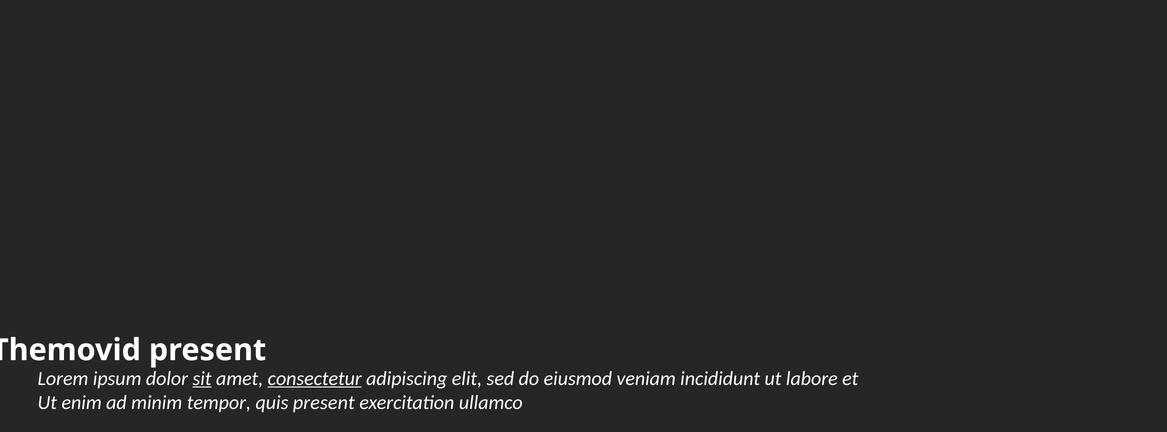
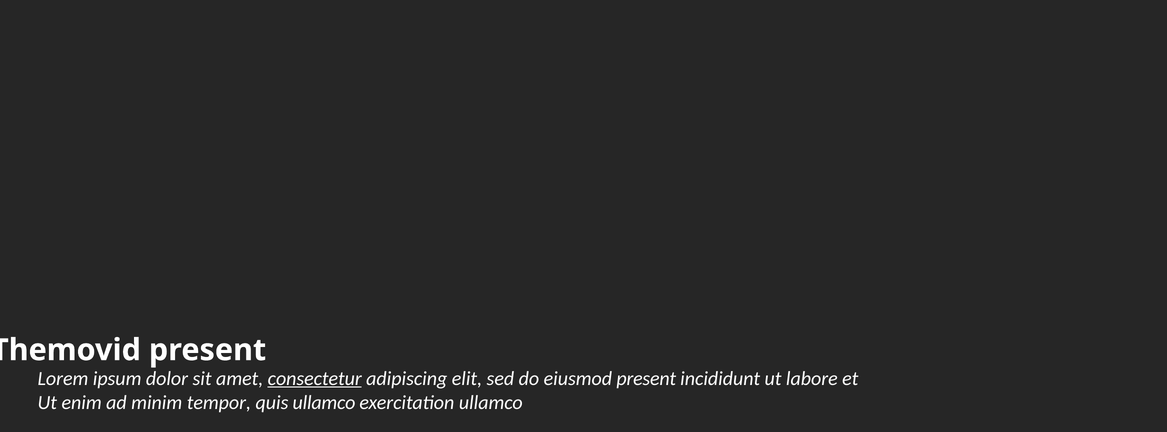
sit underline: present -> none (202, 378)
eiusmod veniam: veniam -> present (646, 378)
quis present: present -> ullamco (324, 402)
